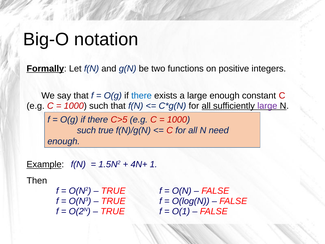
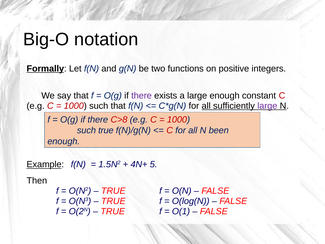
there colour: blue -> purple (142, 95)
C>5: C>5 -> C>8 (119, 120)
need: need -> been (219, 130)
1: 1 -> 5 (154, 164)
